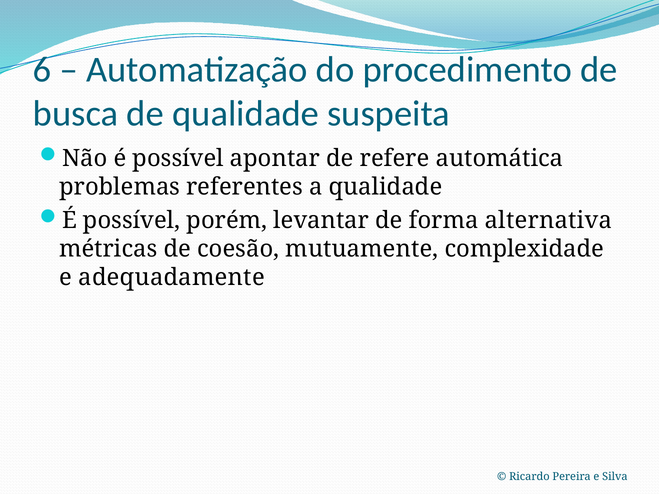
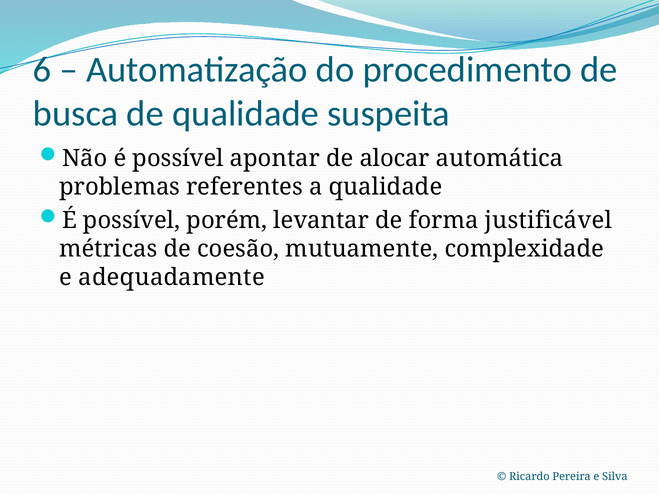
refere: refere -> alocar (395, 159)
alternativa: alternativa -> justificável (548, 220)
